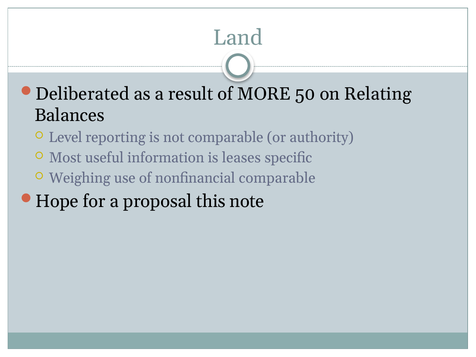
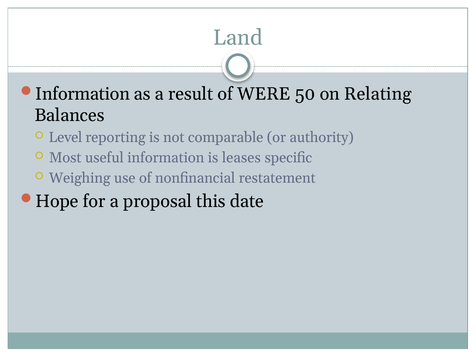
Deliberated: Deliberated -> Information (83, 94)
MORE: MORE -> WERE (264, 94)
nonfinancial comparable: comparable -> restatement (277, 178)
note: note -> date (247, 201)
